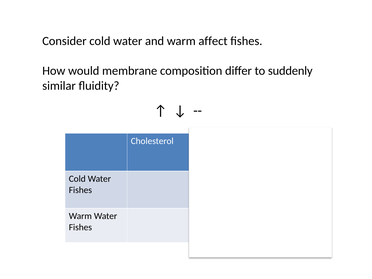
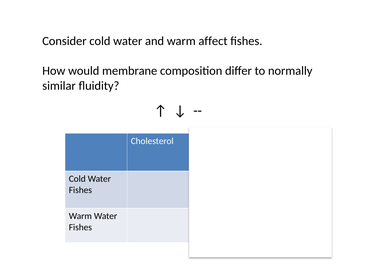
suddenly: suddenly -> normally (290, 71)
